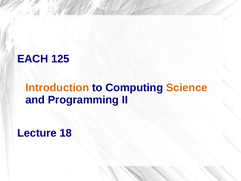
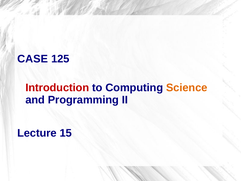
EACH: EACH -> CASE (33, 59)
Introduction colour: orange -> red (57, 88)
18: 18 -> 15 (66, 133)
